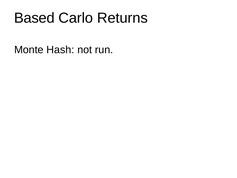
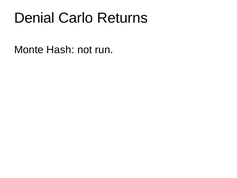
Based: Based -> Denial (34, 18)
